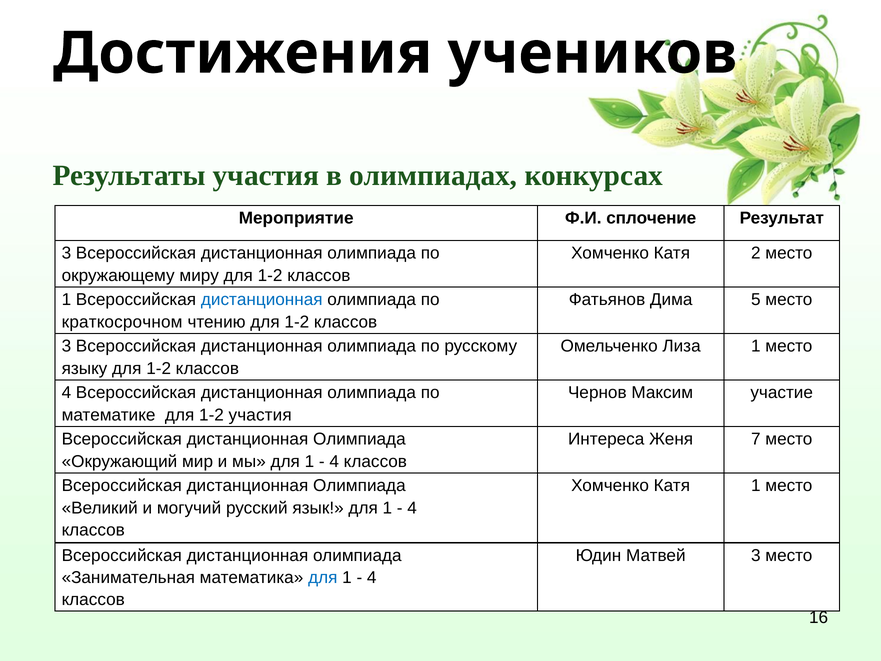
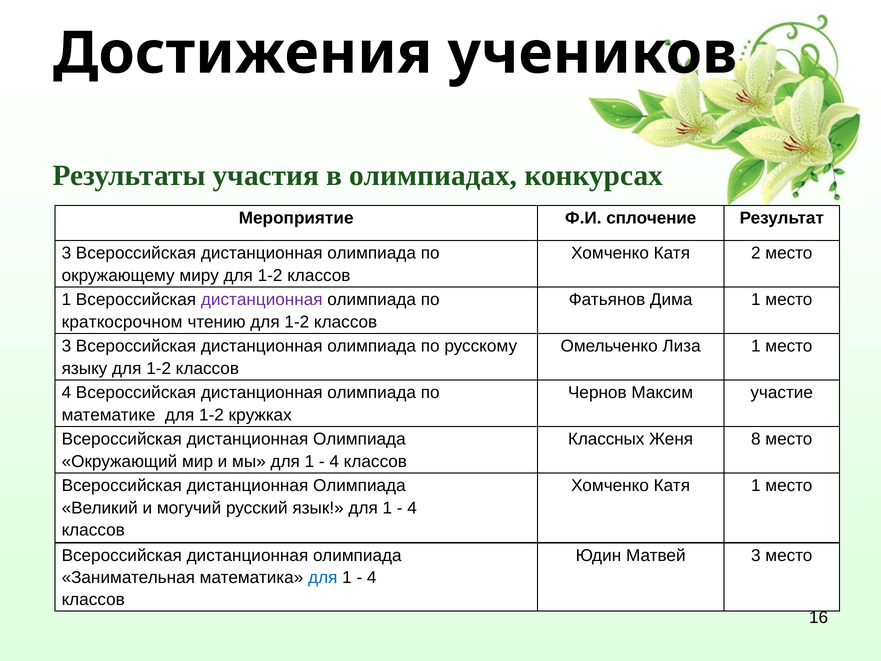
дистанционная colour: blue -> purple (262, 300)
Дима 5: 5 -> 1 (756, 300)
1-2 участия: участия -> кружках (260, 415)
Интереса: Интереса -> Классных (606, 439)
7: 7 -> 8 (756, 439)
